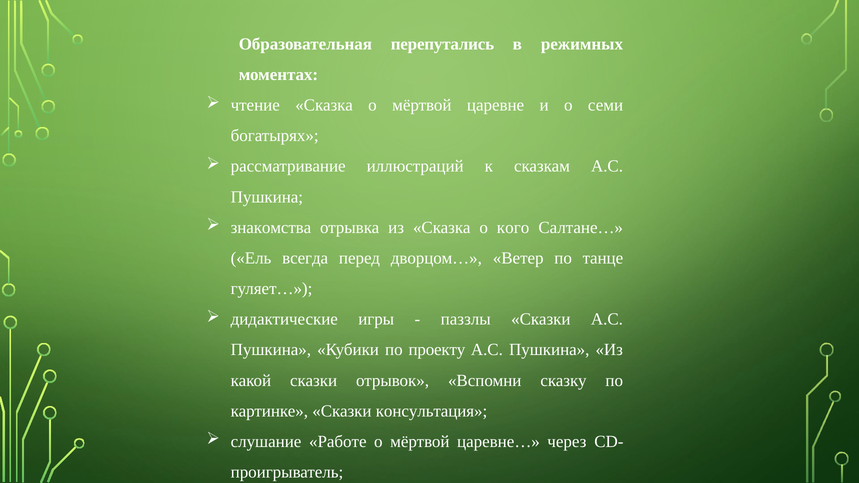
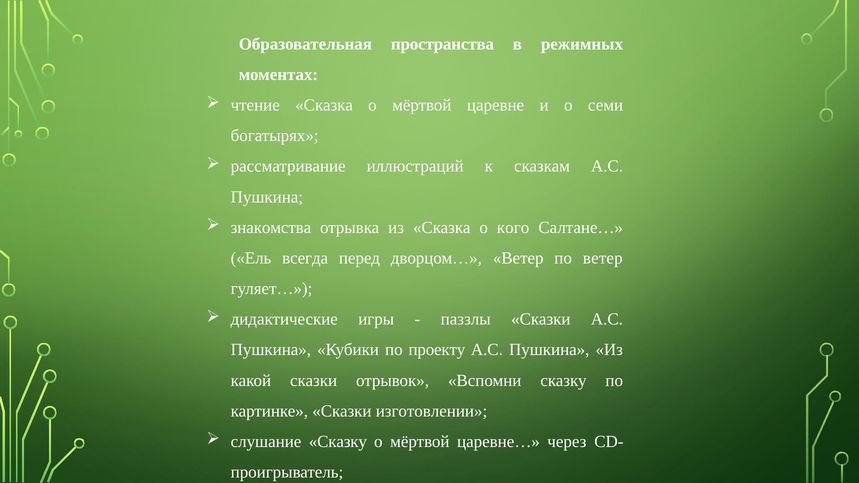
перепутались: перепутались -> пространства (442, 44)
по танце: танце -> ветер (603, 258)
консультация: консультация -> изготовлении (431, 411)
слушание Работе: Работе -> Сказку (338, 442)
